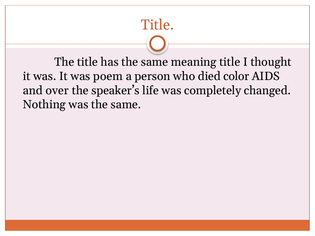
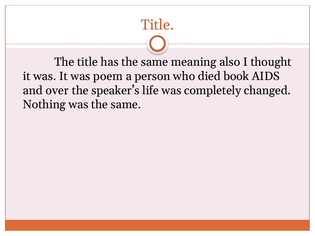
meaning title: title -> also (230, 62)
color: color -> book (236, 76)
